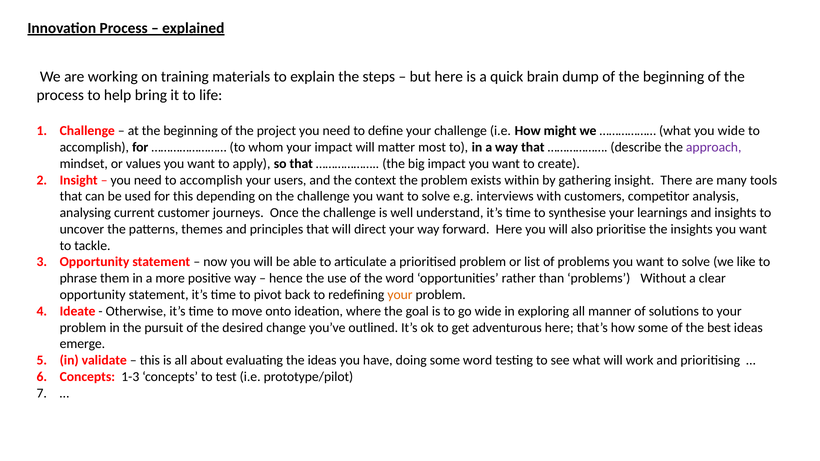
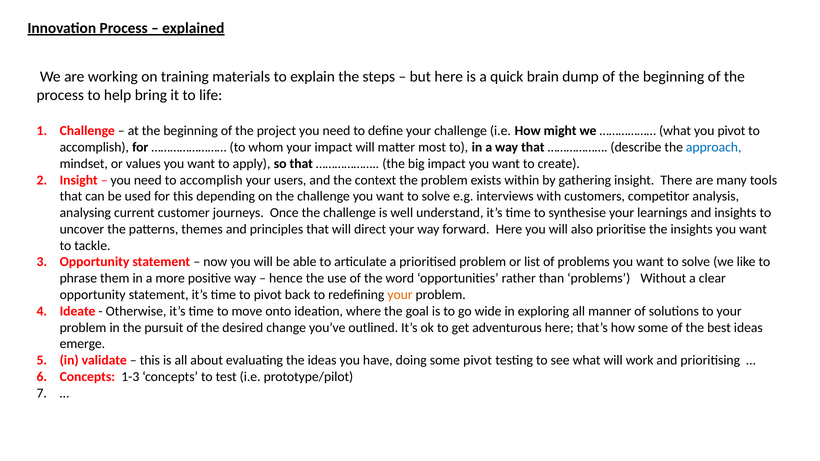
you wide: wide -> pivot (731, 131)
approach colour: purple -> blue (714, 147)
some word: word -> pivot (478, 360)
